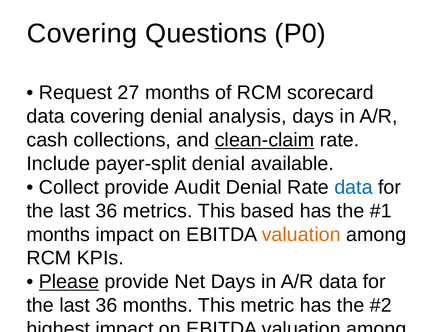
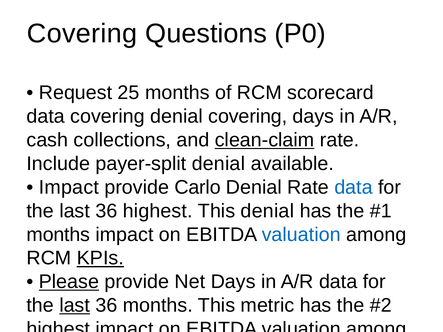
27: 27 -> 25 (129, 93)
denial analysis: analysis -> covering (248, 117)
Collect: Collect -> Impact (69, 187)
Audit: Audit -> Carlo (198, 187)
36 metrics: metrics -> highest (158, 211)
This based: based -> denial (267, 211)
valuation colour: orange -> blue (301, 235)
KPIs underline: none -> present (100, 258)
last underline: none -> present (75, 306)
